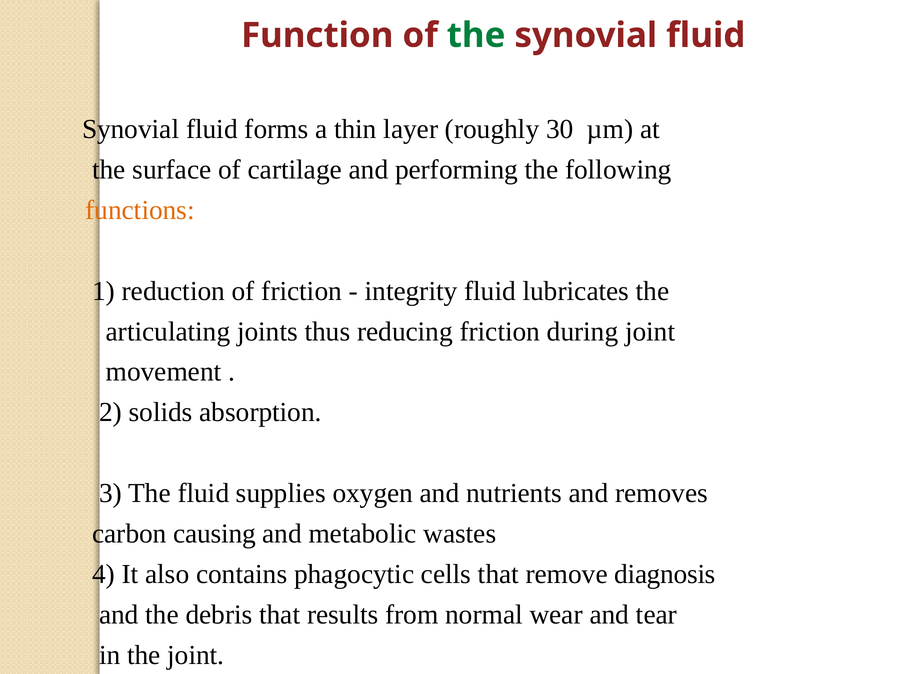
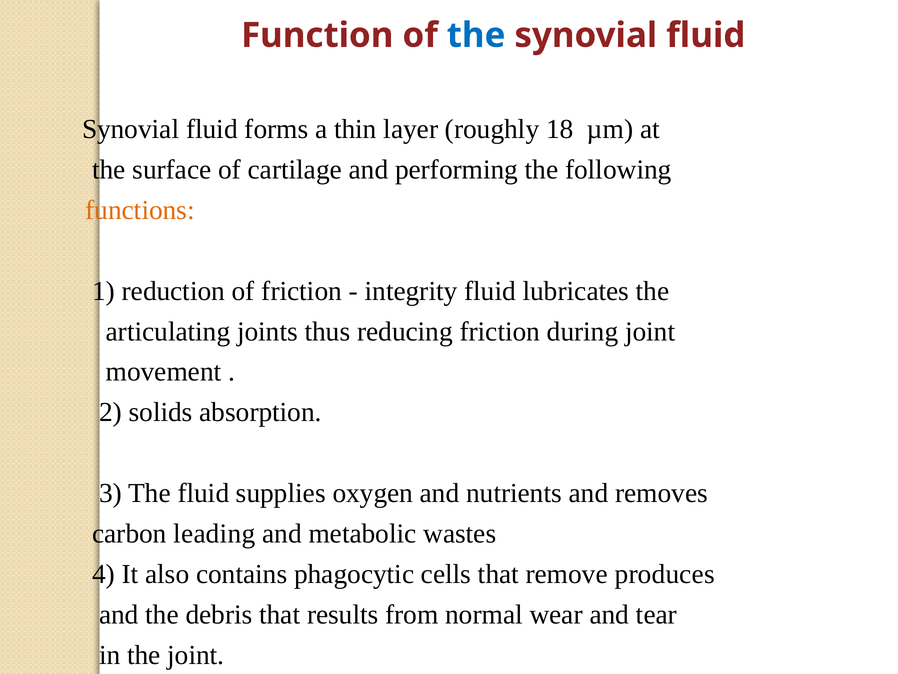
the colour: green -> blue (476, 35)
30: 30 -> 18 (560, 129)
causing: causing -> leading (214, 533)
diagnosis: diagnosis -> produces (665, 574)
